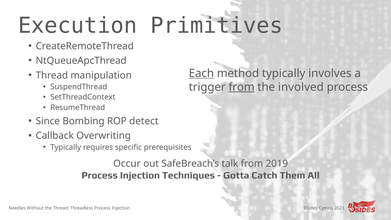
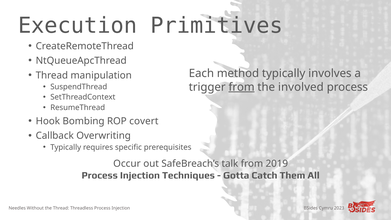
Each underline: present -> none (201, 73)
Since: Since -> Hook (48, 121)
detect: detect -> covert (144, 121)
